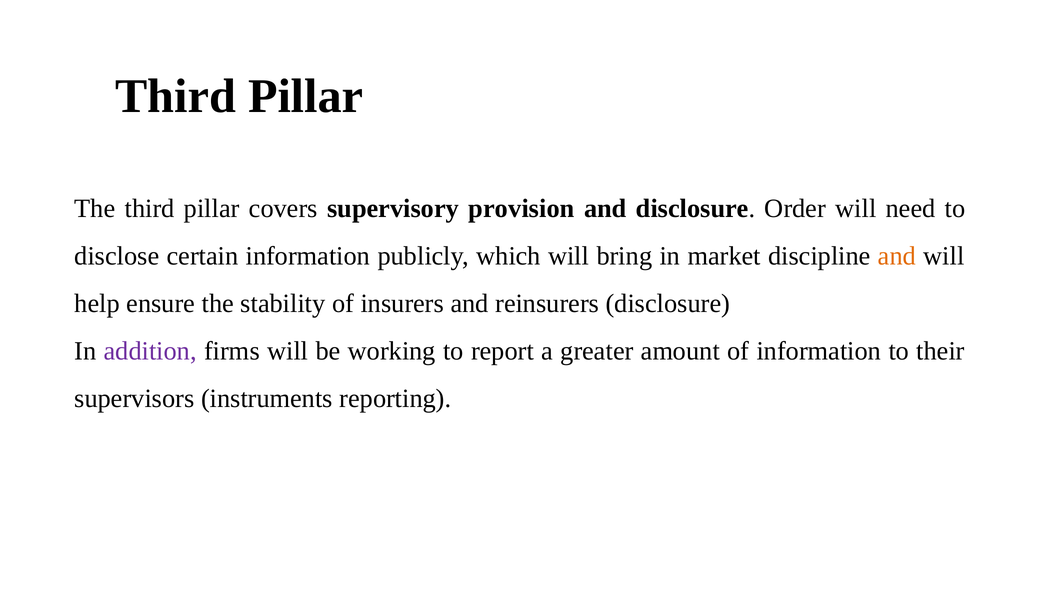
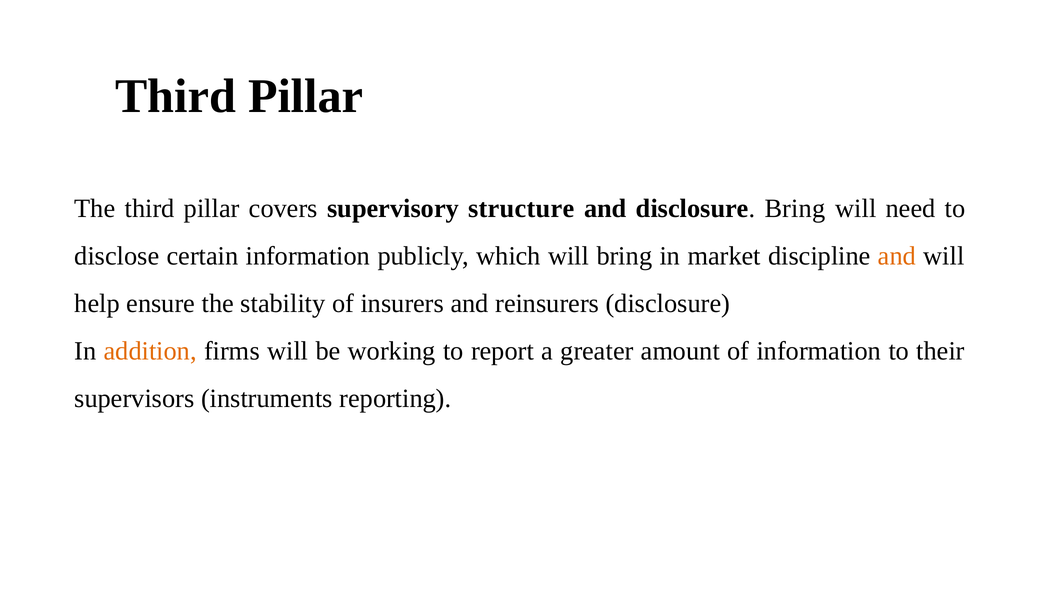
provision: provision -> structure (521, 208)
disclosure Order: Order -> Bring (795, 208)
addition colour: purple -> orange (150, 351)
